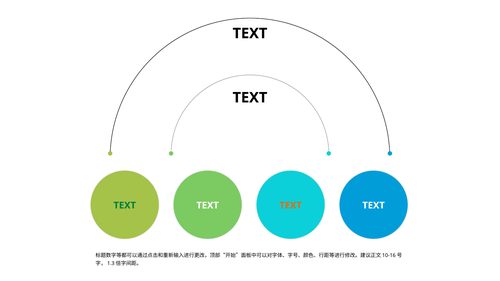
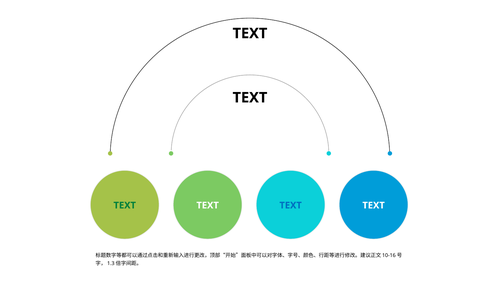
TEXT colour: orange -> blue (291, 206)
